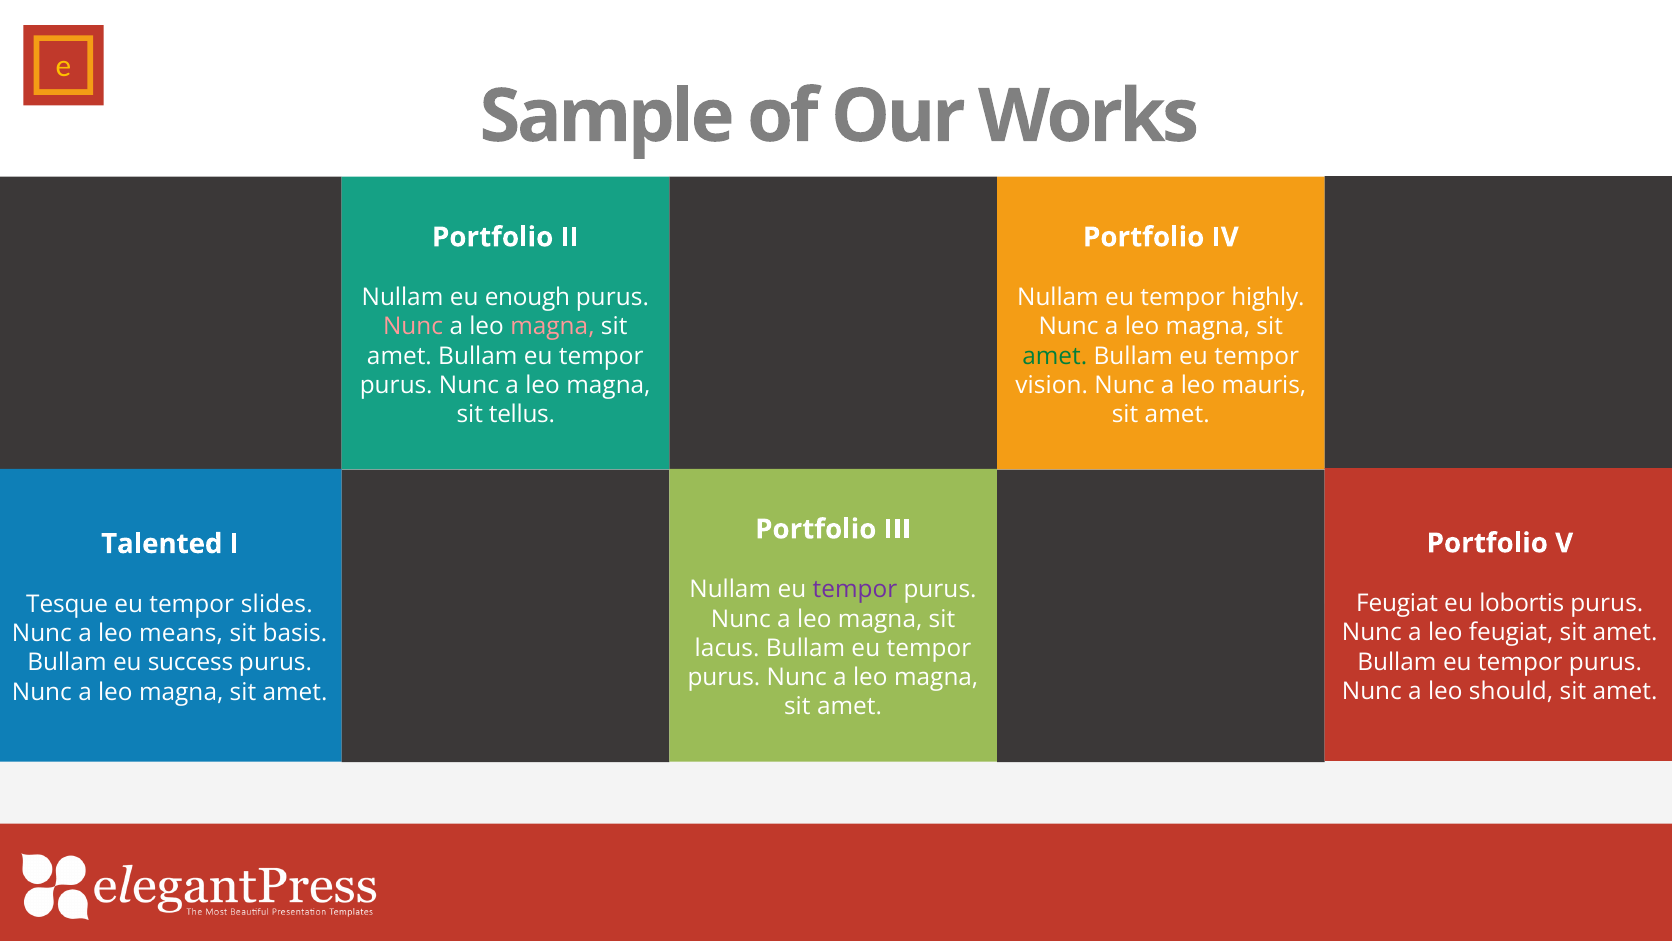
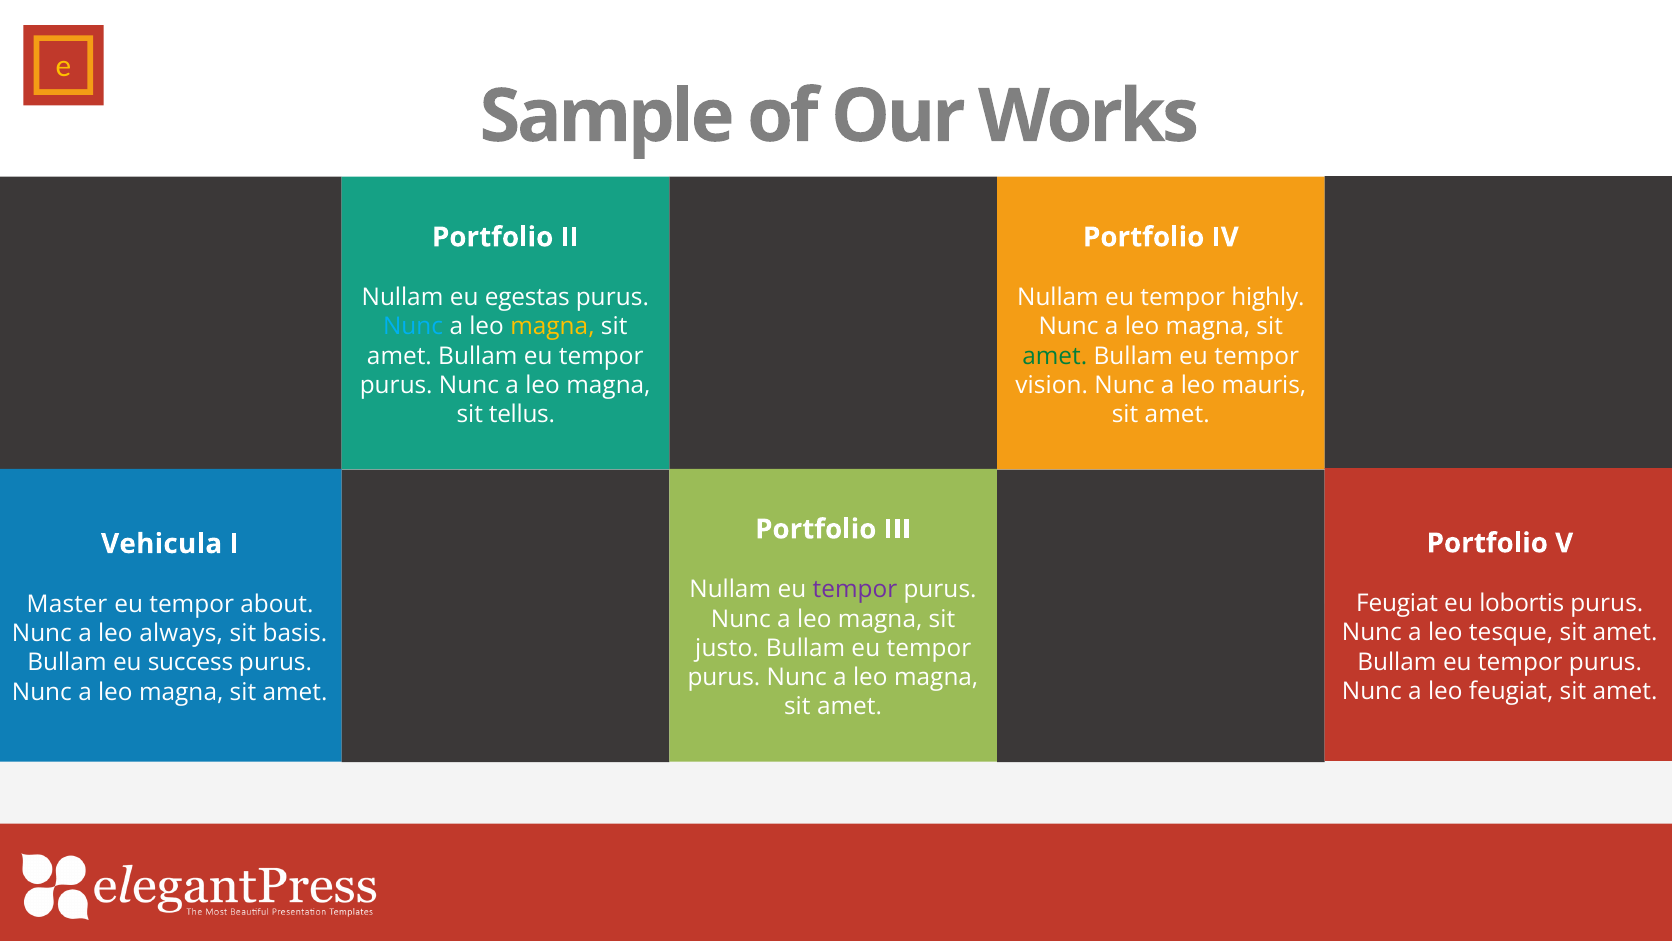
enough: enough -> egestas (527, 297)
Nunc colour: pink -> light blue (413, 327)
magna colour: pink -> yellow (552, 327)
Talented: Talented -> Vehicula (162, 544)
Tesque: Tesque -> Master (67, 604)
slides: slides -> about (277, 604)
leo feugiat: feugiat -> tesque (1511, 633)
means: means -> always (181, 633)
lacus: lacus -> justo (727, 648)
leo should: should -> feugiat (1511, 691)
